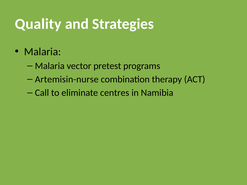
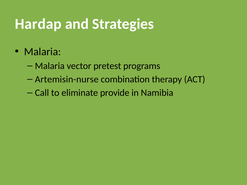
Quality: Quality -> Hardap (38, 24)
centres: centres -> provide (115, 93)
